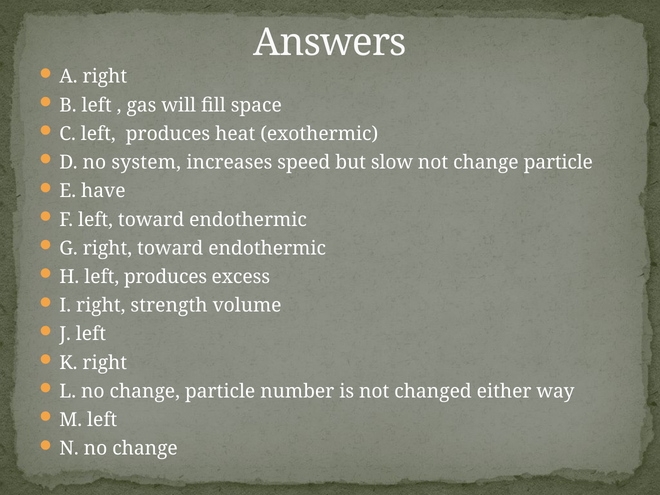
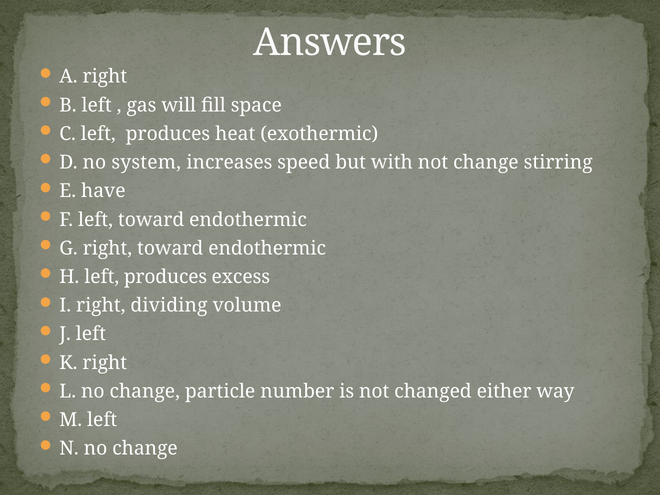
slow: slow -> with (392, 162)
not change particle: particle -> stirring (558, 162)
strength: strength -> dividing (169, 306)
